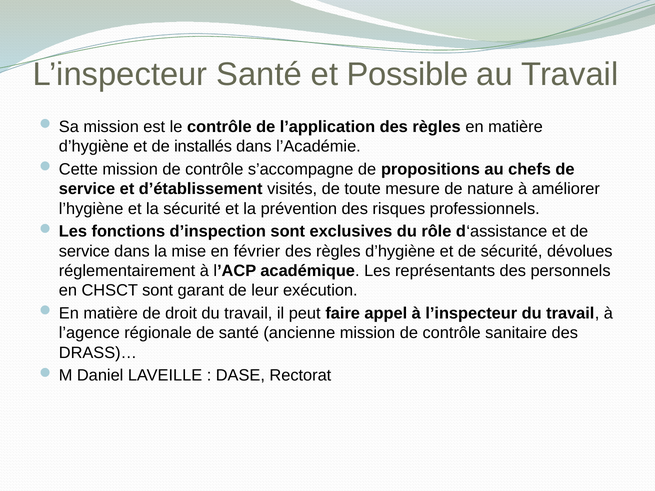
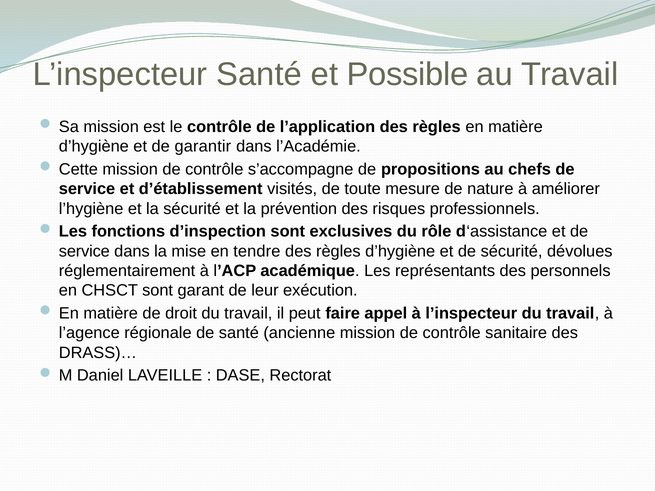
installés: installés -> garantir (203, 146)
février: février -> tendre (257, 251)
